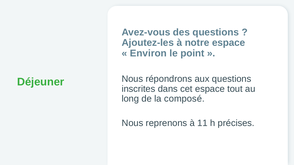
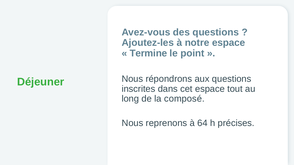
Environ: Environ -> Termine (148, 53)
11: 11 -> 64 (202, 123)
